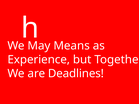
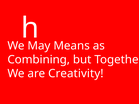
Experience: Experience -> Combining (39, 60)
Deadlines: Deadlines -> Creativity (76, 74)
